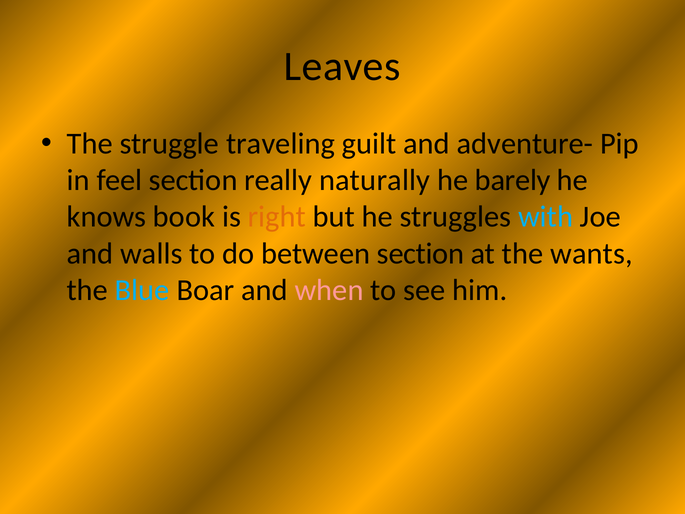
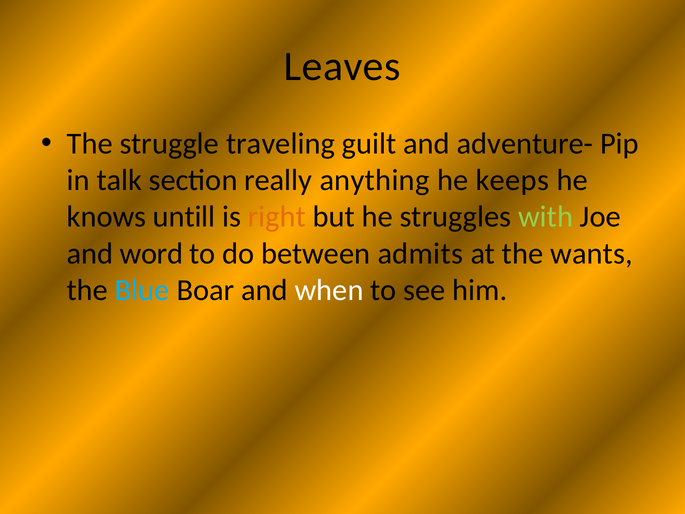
feel: feel -> talk (119, 180)
naturally: naturally -> anything (375, 180)
barely: barely -> keeps (512, 180)
book: book -> untill (184, 217)
with colour: light blue -> light green (546, 217)
walls: walls -> word (152, 253)
between section: section -> admits (420, 253)
when colour: pink -> white (329, 290)
